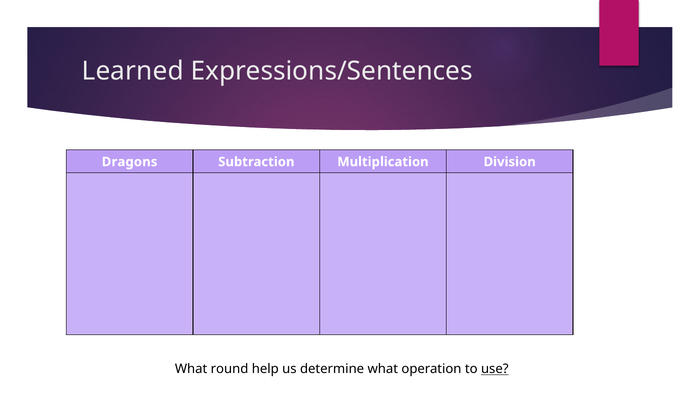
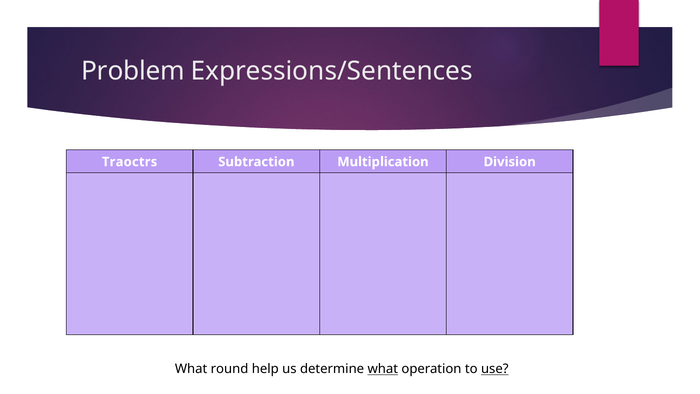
Learned: Learned -> Problem (133, 71)
Dragons: Dragons -> Traoctrs (130, 162)
what underline: none -> present (383, 369)
